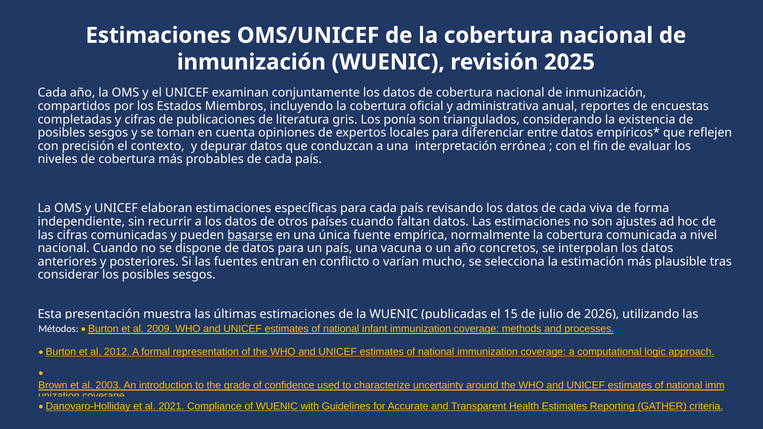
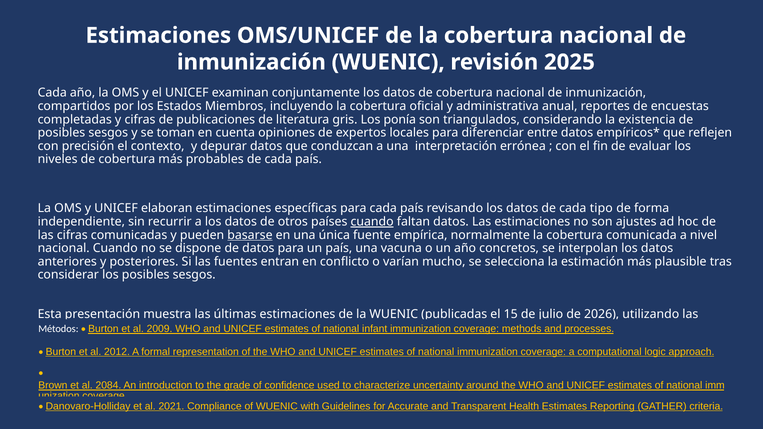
viva: viva -> tipo (601, 208)
cuando underline: none -> present (372, 222)
2003: 2003 -> 2084 (108, 386)
